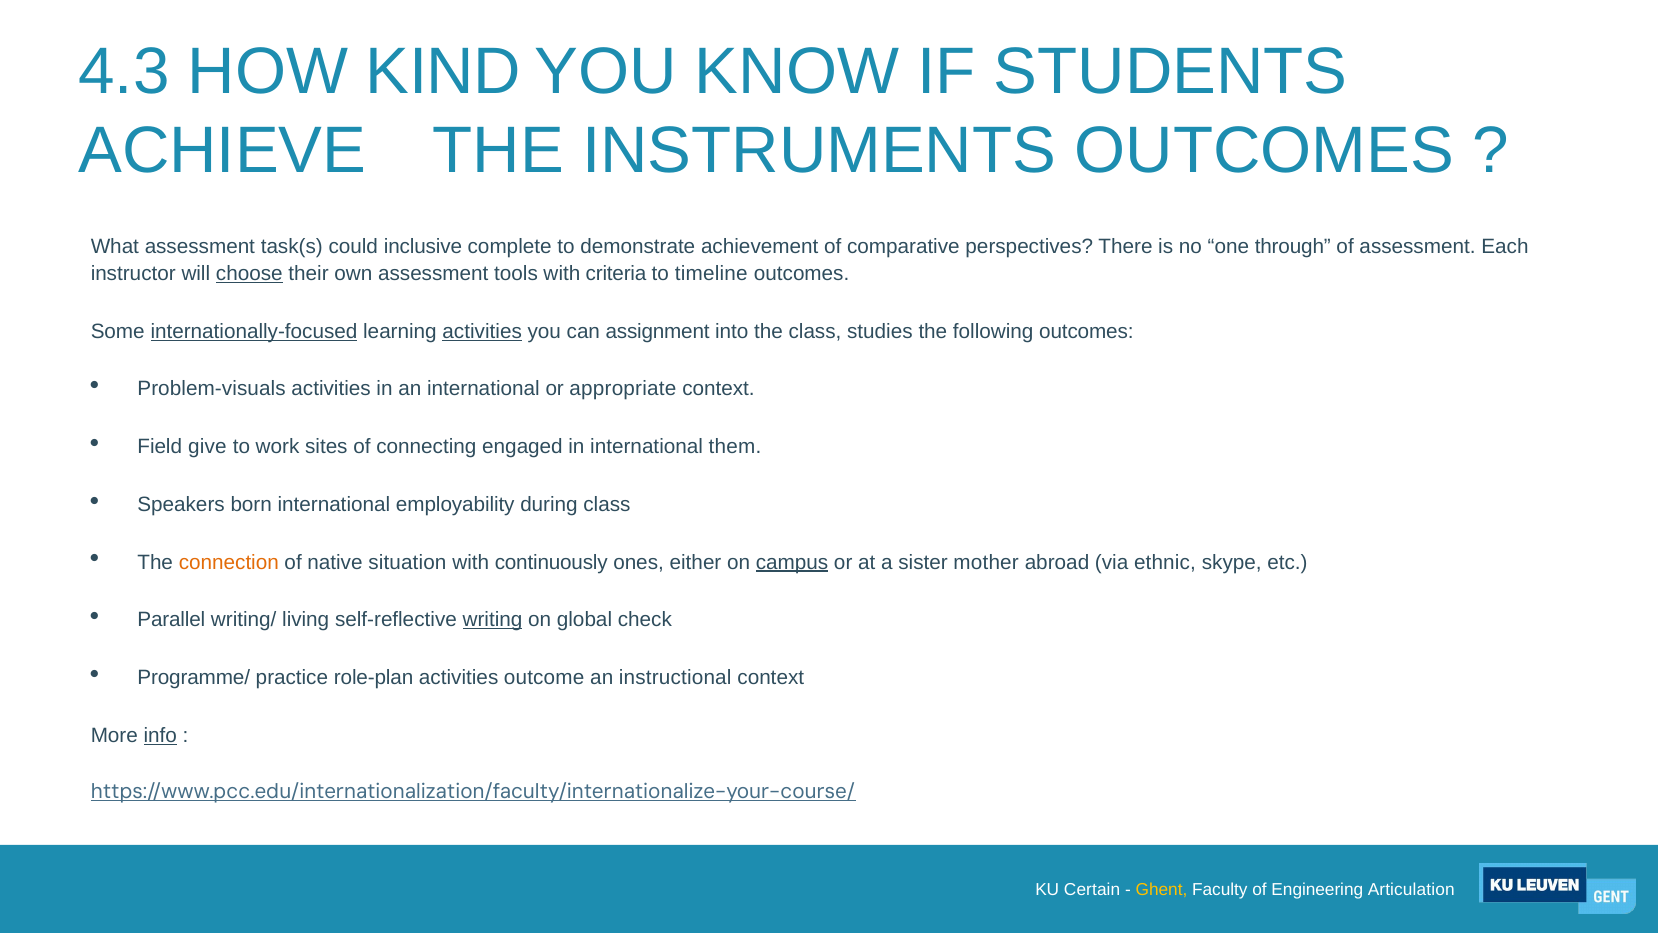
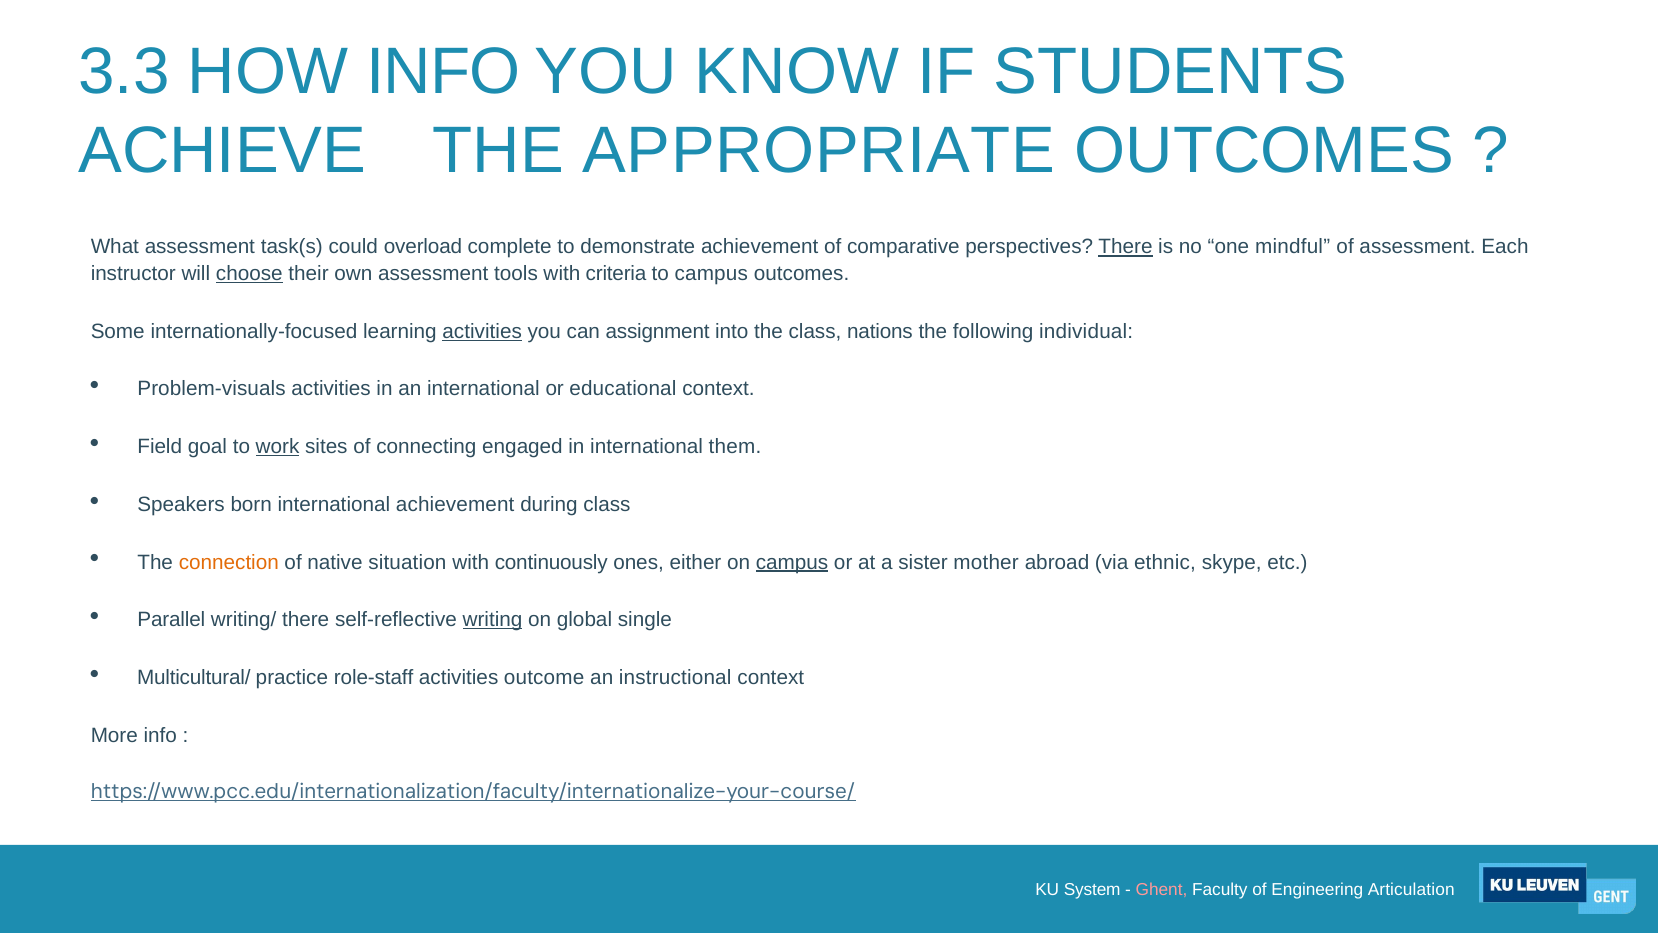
4.3: 4.3 -> 3.3 (124, 72)
HOW KIND: KIND -> INFO (443, 72)
INSTRUMENTS: INSTRUMENTS -> APPROPRIATE (819, 151)
inclusive: inclusive -> overload (423, 247)
There underline: none -> present (1125, 247)
through: through -> mindful (1293, 247)
to timeline: timeline -> campus (711, 274)
internationally-focused underline: present -> none (254, 331)
studies: studies -> nations (880, 331)
following outcomes: outcomes -> individual (1086, 331)
appropriate: appropriate -> educational (623, 389)
give: give -> goal (207, 447)
work underline: none -> present (278, 447)
international employability: employability -> achievement (455, 504)
writing/ living: living -> there (306, 620)
check: check -> single (645, 620)
Programme/: Programme/ -> Multicultural/ (194, 677)
role-plan: role-plan -> role-staff (374, 677)
info underline: present -> none (160, 735)
Certain: Certain -> System (1092, 890)
Ghent colour: yellow -> pink (1162, 890)
